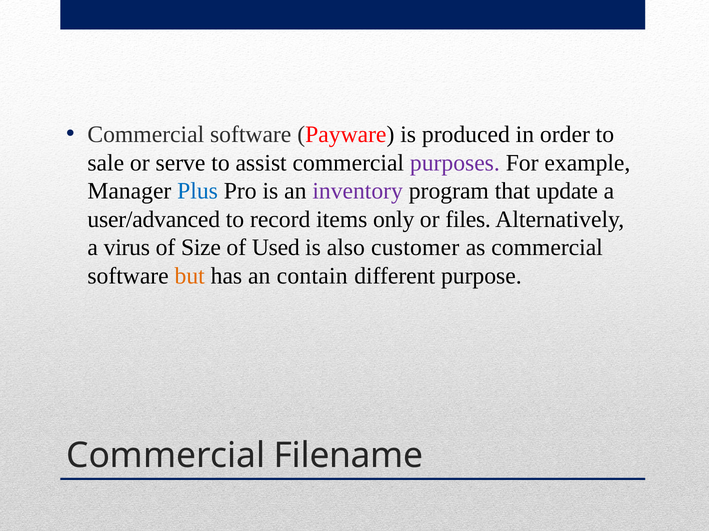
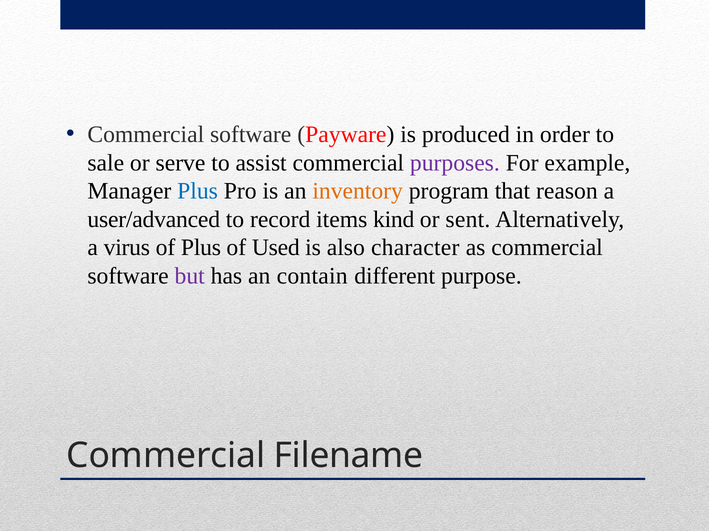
inventory colour: purple -> orange (358, 191)
update: update -> reason (567, 191)
only: only -> kind (394, 220)
files: files -> sent (468, 220)
of Size: Size -> Plus (201, 248)
customer: customer -> character (415, 248)
but colour: orange -> purple (190, 276)
